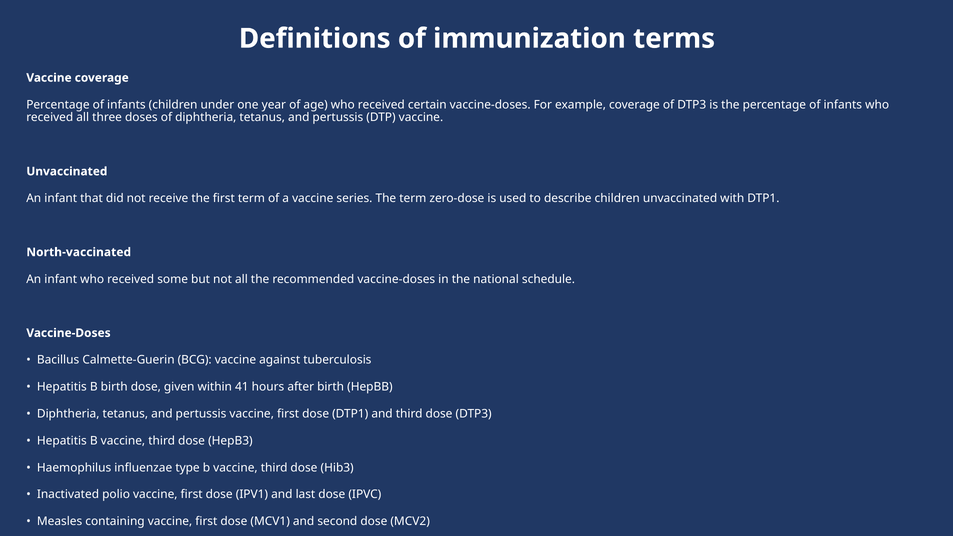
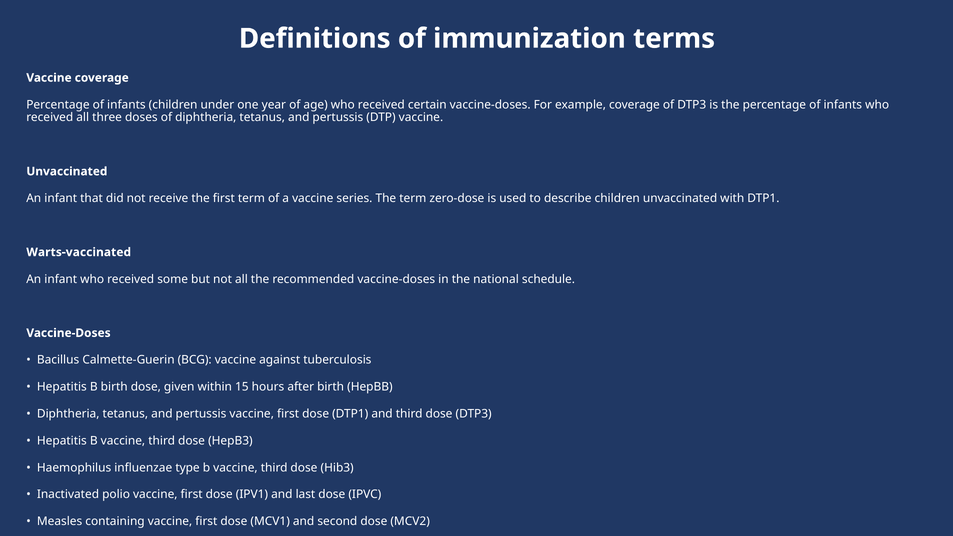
North-vaccinated: North-vaccinated -> Warts-vaccinated (79, 252)
41: 41 -> 15 (242, 387)
